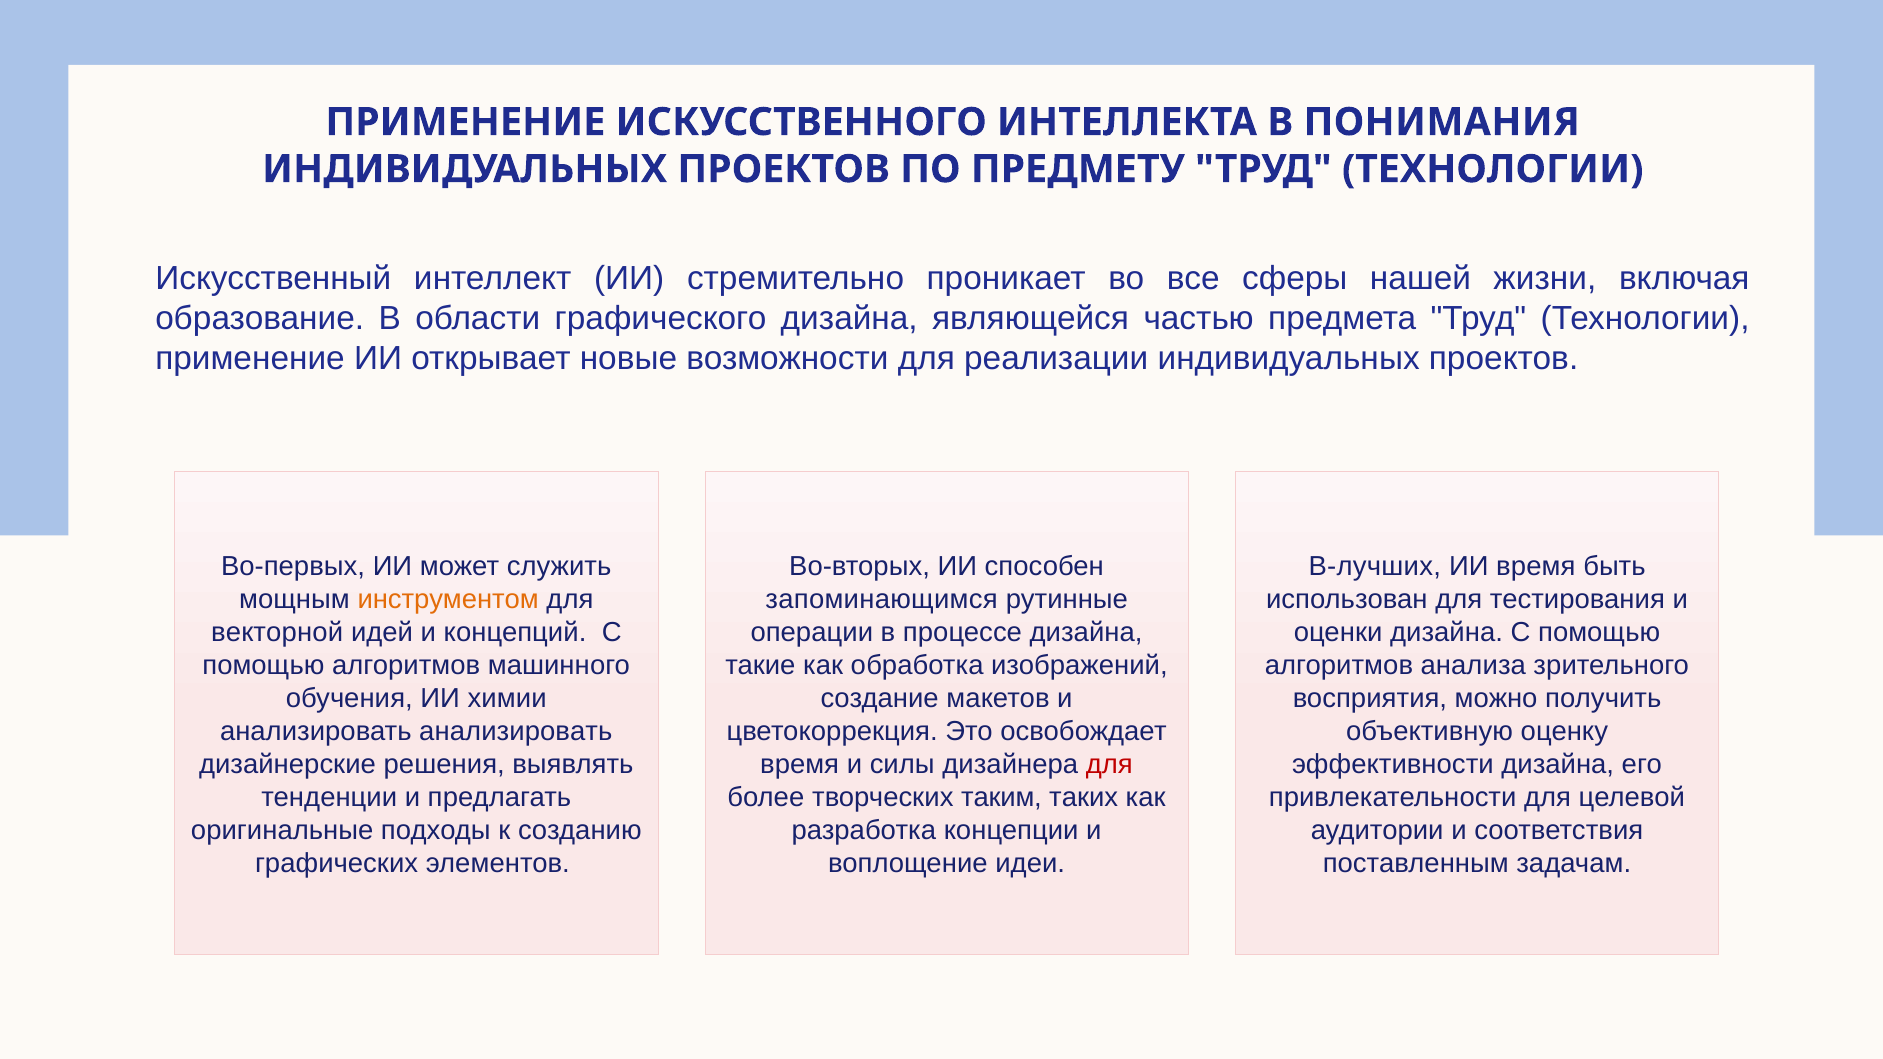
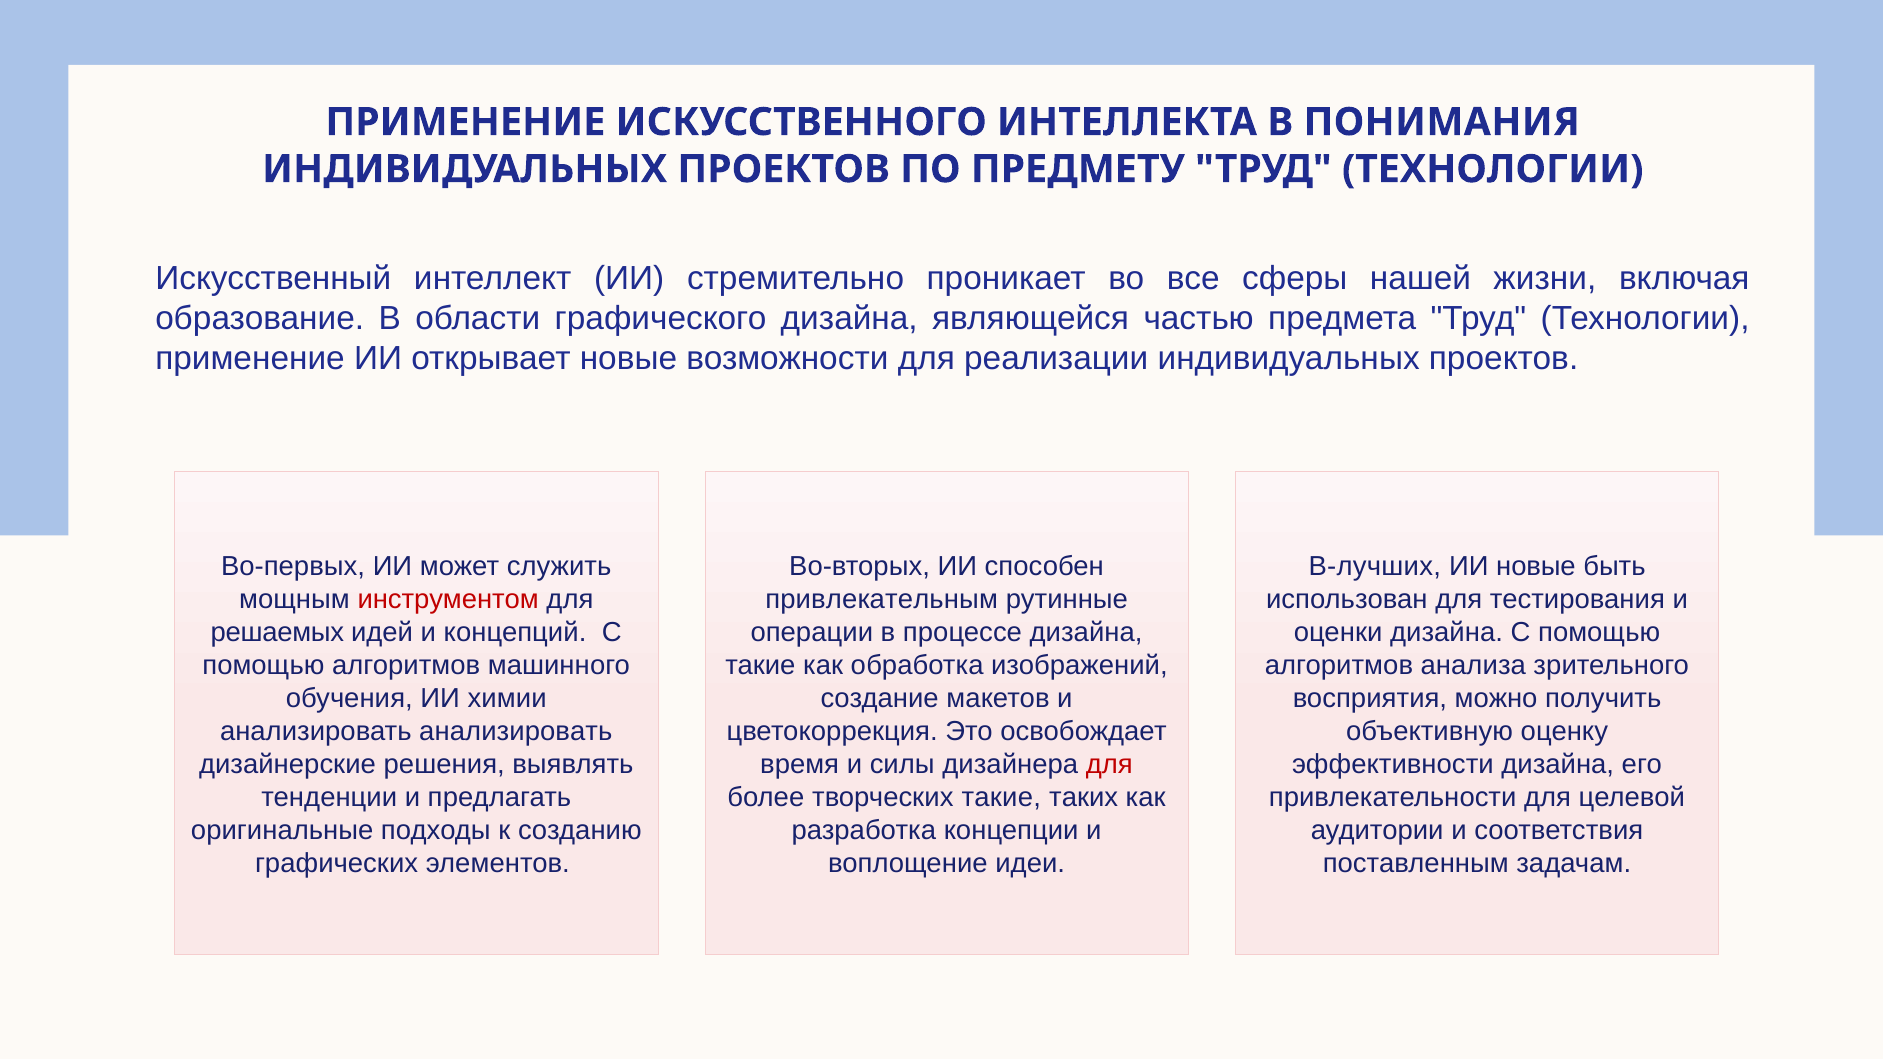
ИИ время: время -> новые (1536, 567)
инструментом colour: orange -> red (448, 600)
запоминающимся: запоминающимся -> привлекательным (882, 600)
векторной: векторной -> решаемых (277, 633)
творческих таким: таким -> такие (1001, 798)
